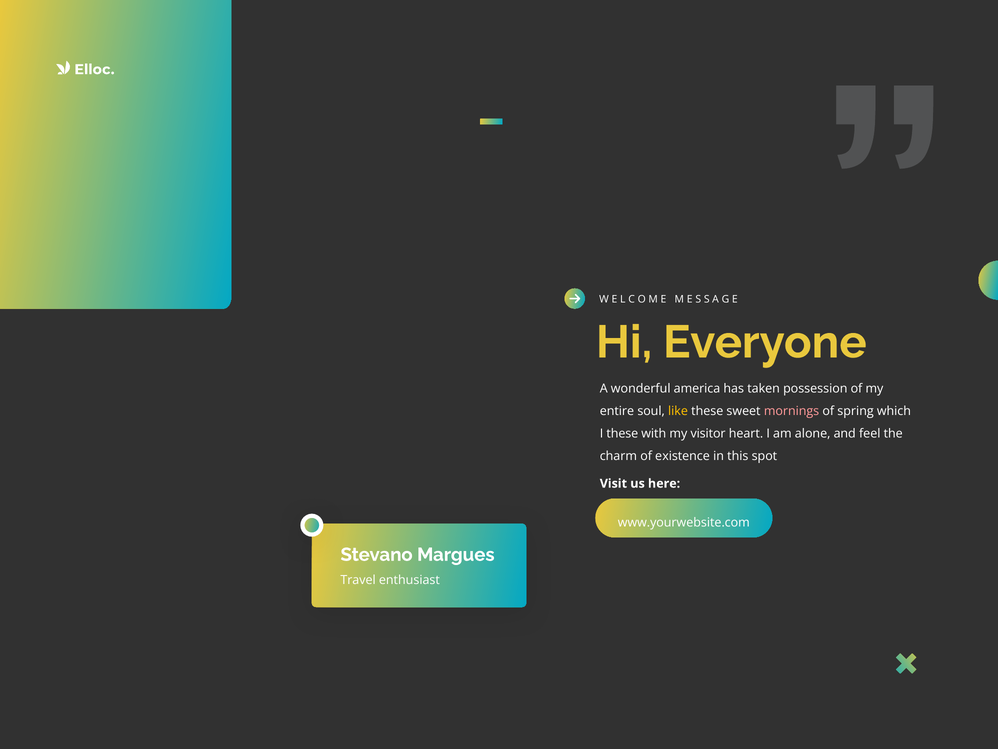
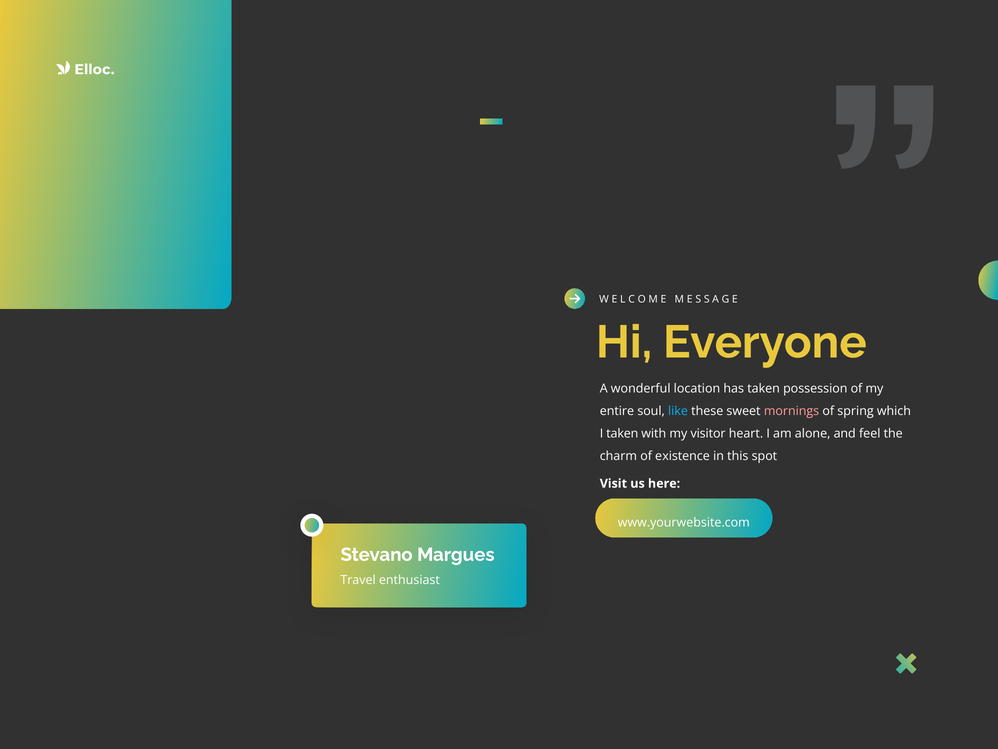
america: america -> location (697, 388)
like colour: yellow -> light blue (678, 411)
I these: these -> taken (622, 433)
